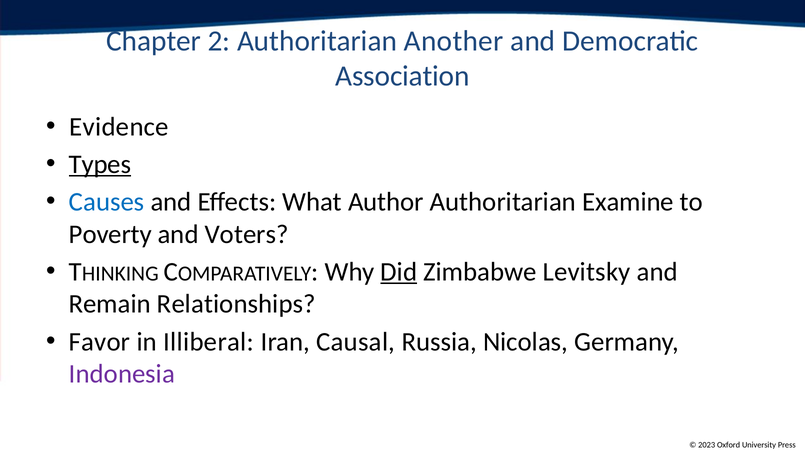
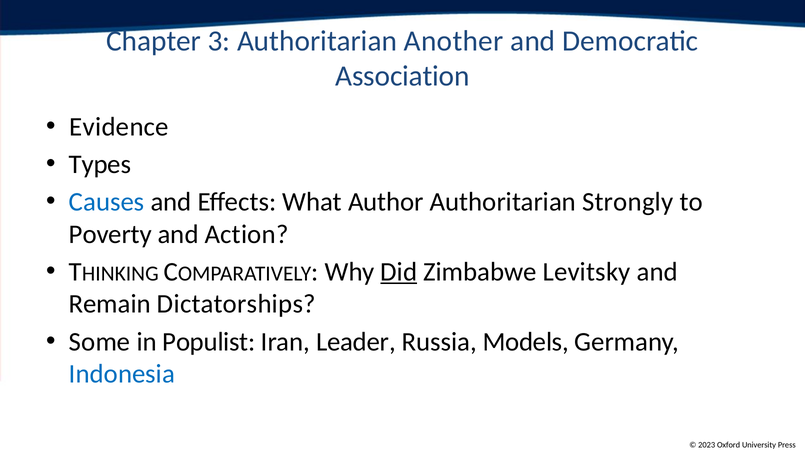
2: 2 -> 3 (219, 41)
Types underline: present -> none (100, 164)
Examine: Examine -> Strongly (628, 202)
Voters: Voters -> Action (247, 234)
Relationships: Relationships -> Dictatorships (236, 304)
Favor: Favor -> Some (100, 342)
Illiberal: Illiberal -> Populist (209, 342)
Causal: Causal -> Leader (356, 342)
Nicolas: Nicolas -> Models (526, 342)
Indonesia colour: purple -> blue (122, 374)
